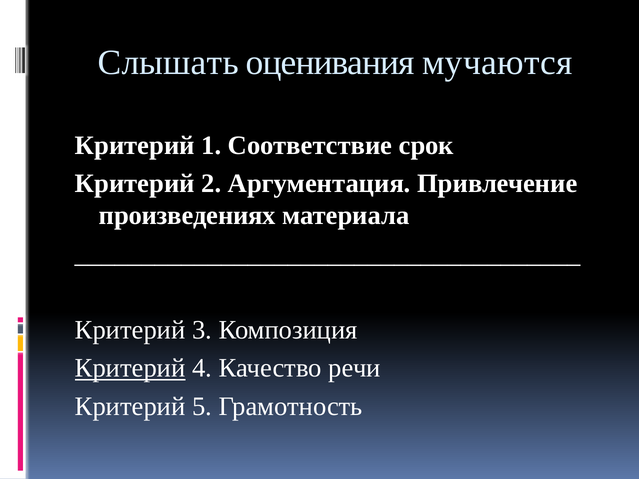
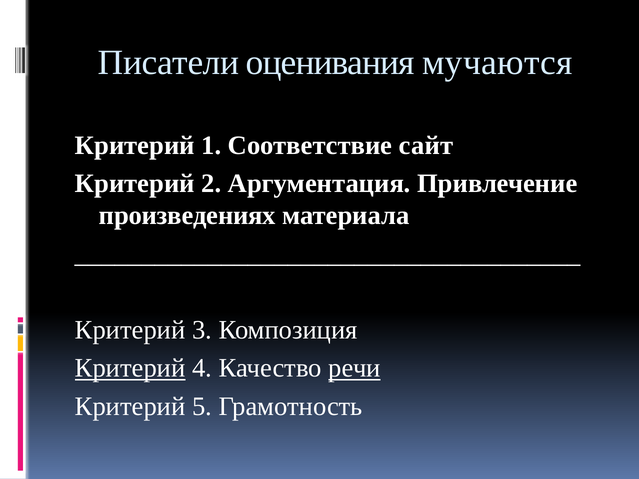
Слышать: Слышать -> Писатели (168, 63)
срок: срок -> сайт (426, 146)
речи underline: none -> present (355, 368)
